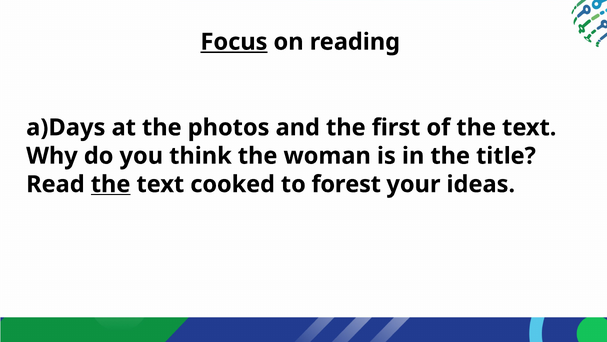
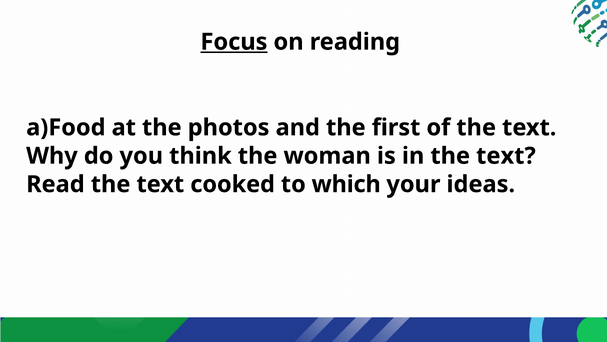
a)Days: a)Days -> a)Food (66, 127)
in the title: title -> text (506, 156)
the underline: present -> none (111, 184)
forest: forest -> which (346, 184)
